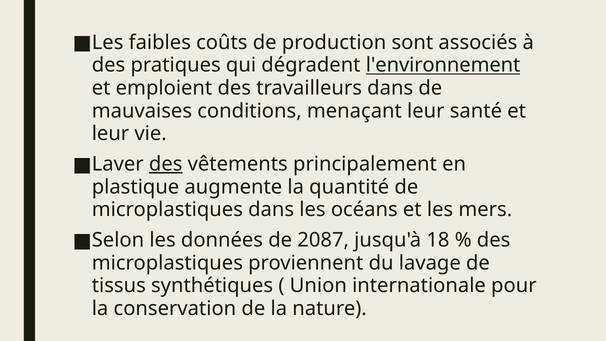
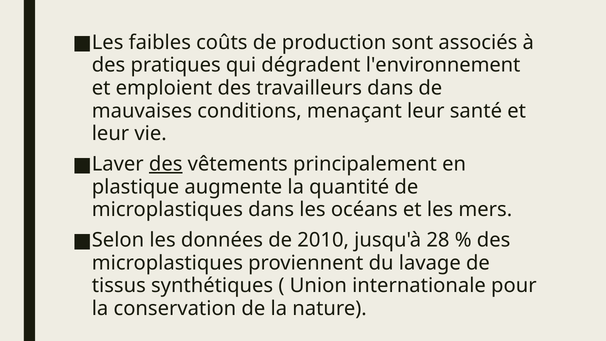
l'environnement underline: present -> none (443, 65)
2087: 2087 -> 2010 (323, 240)
18: 18 -> 28 (438, 240)
